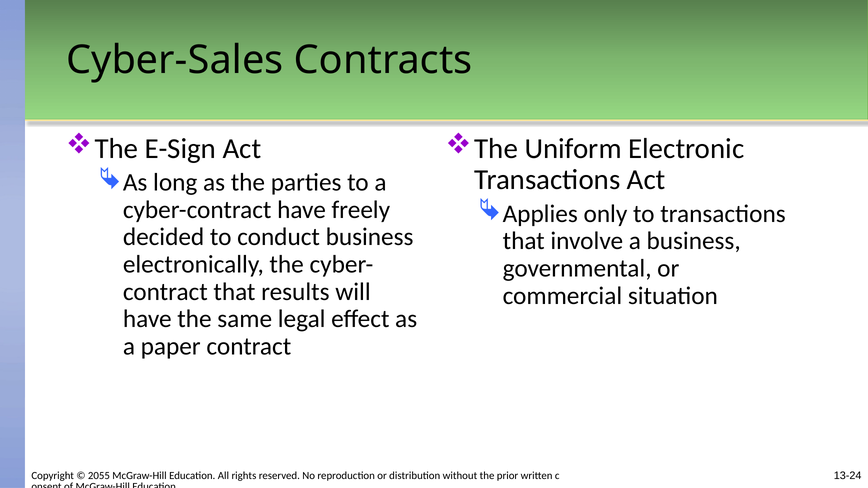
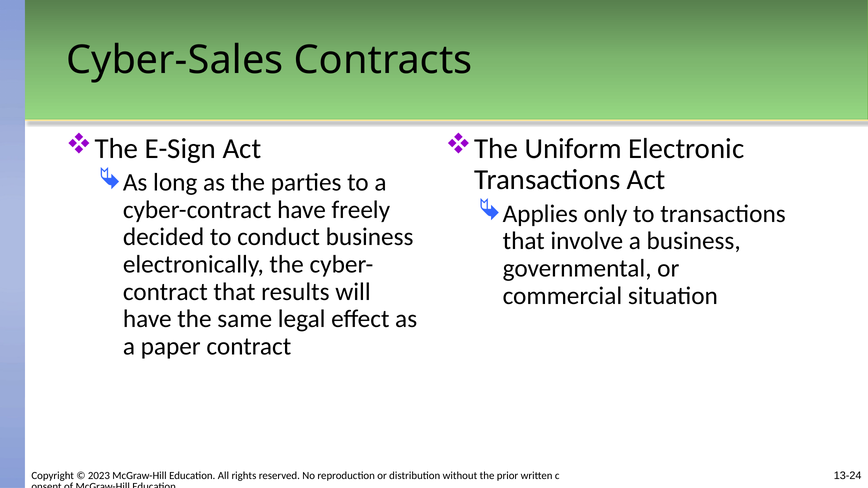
2055: 2055 -> 2023 (99, 476)
